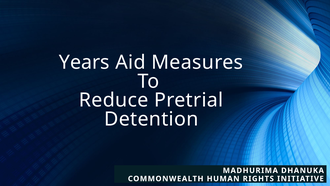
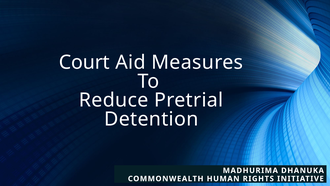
Years: Years -> Court (84, 62)
